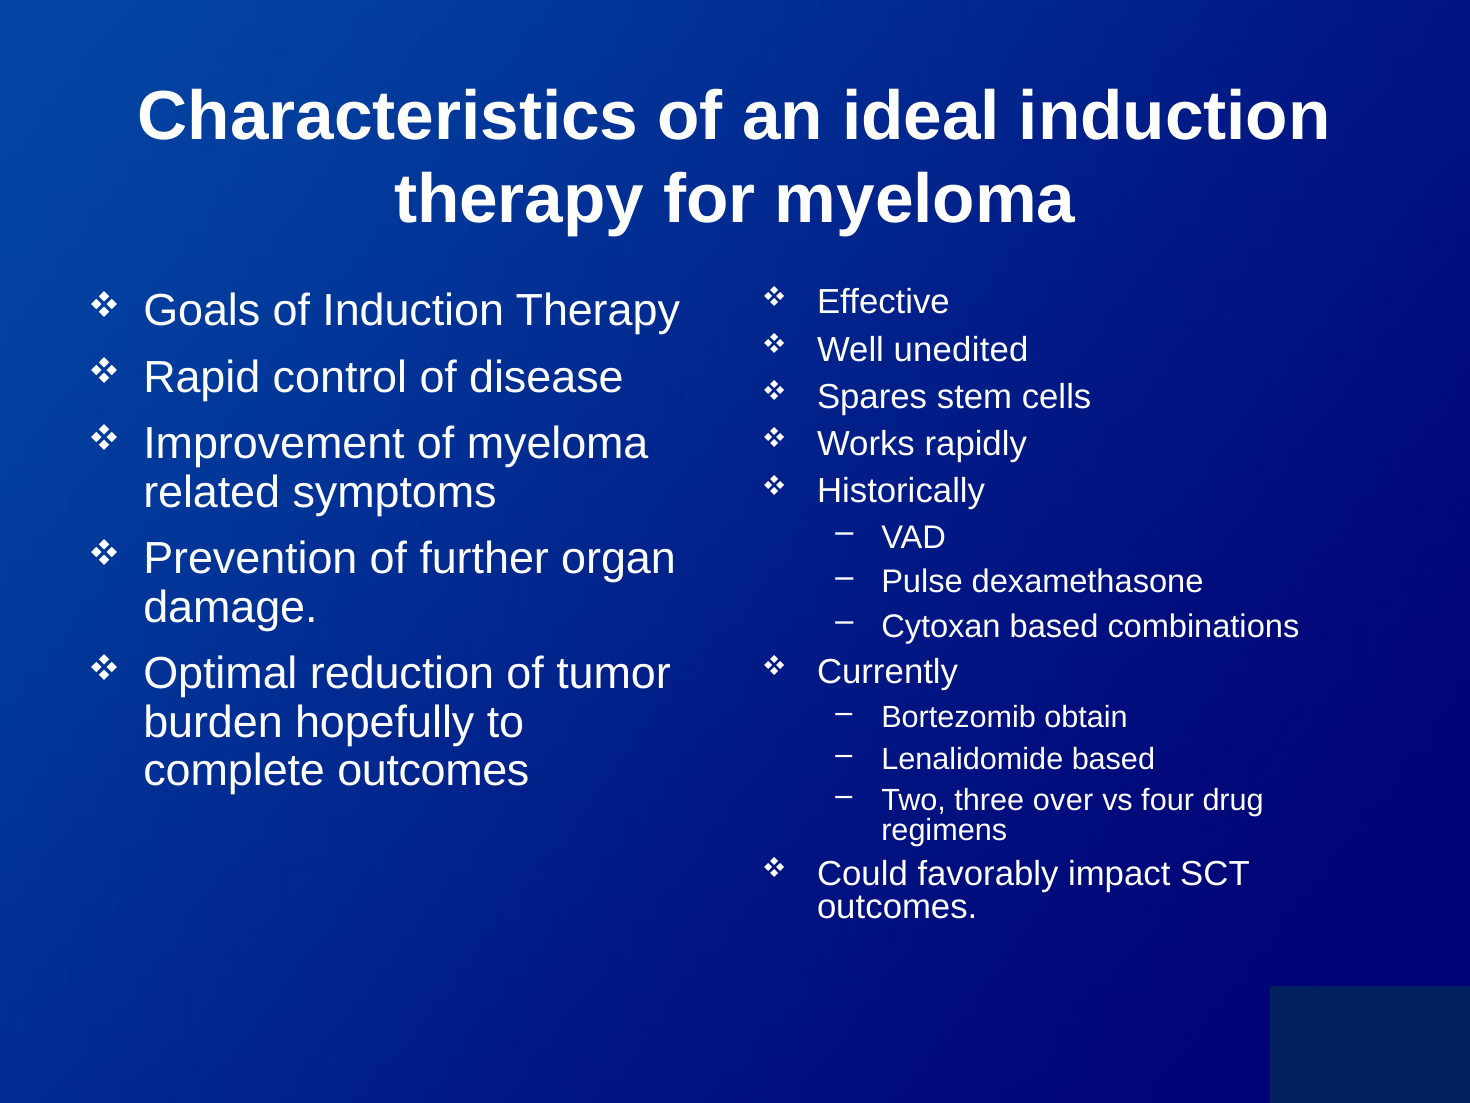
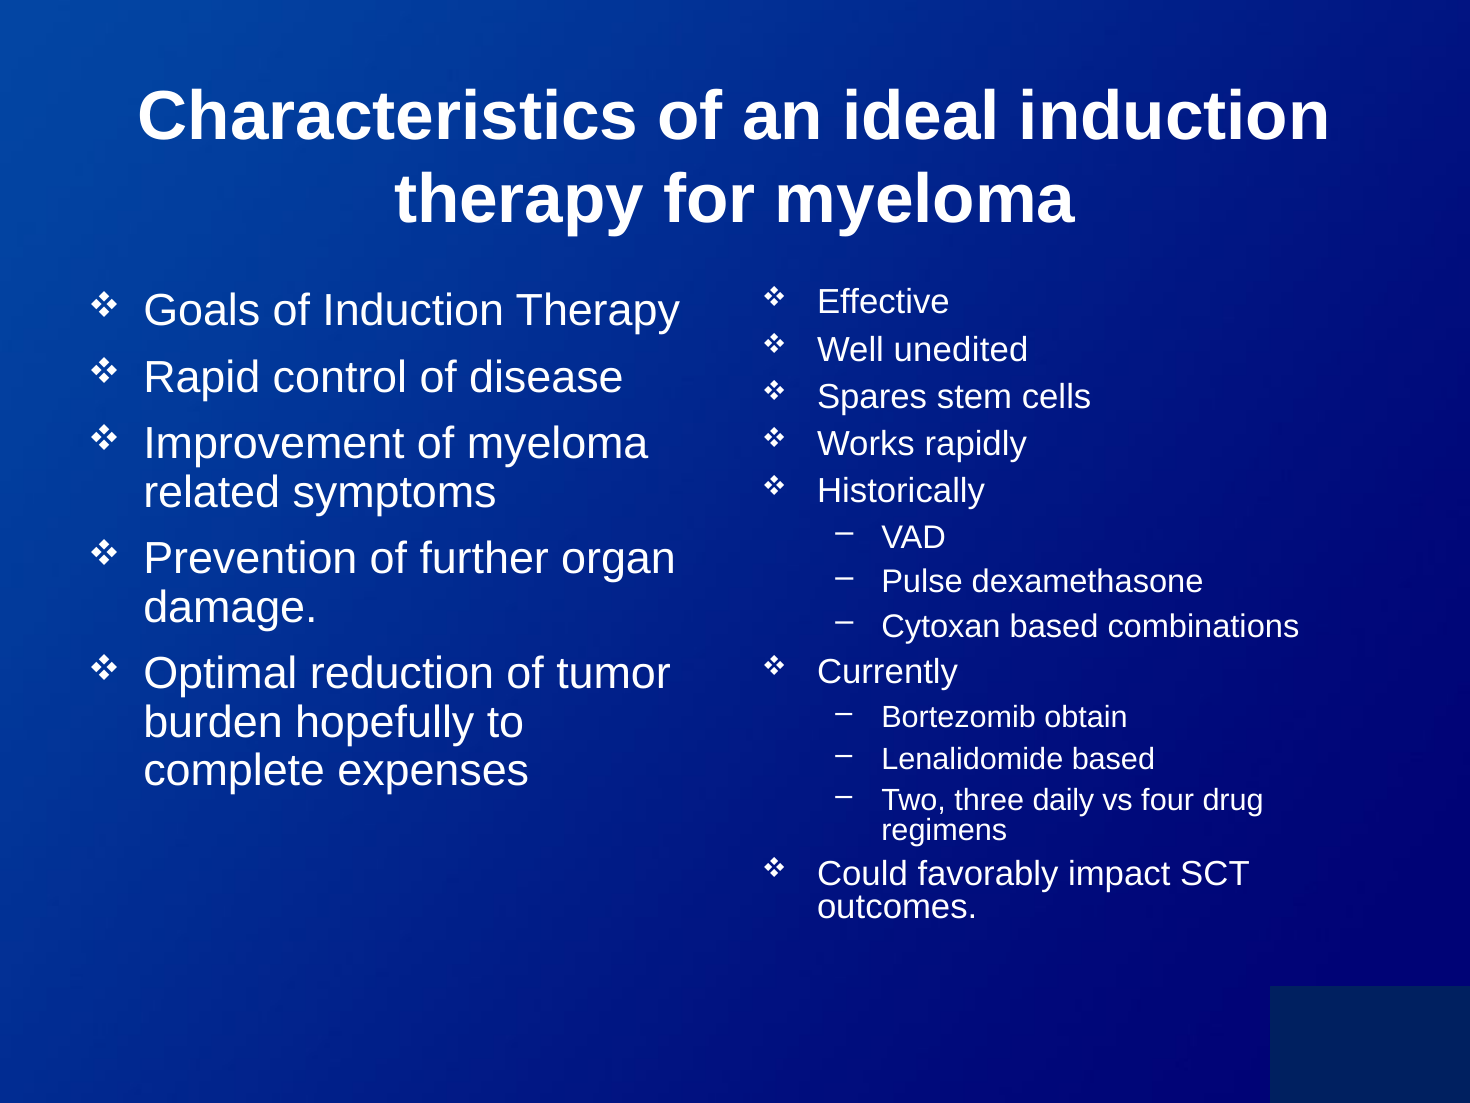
complete outcomes: outcomes -> expenses (433, 771)
over: over -> daily (1063, 800)
